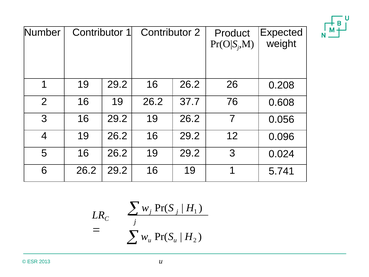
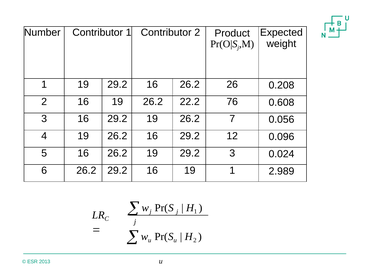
37.7: 37.7 -> 22.2 (190, 102)
5.741: 5.741 -> 2.989 (281, 171)
